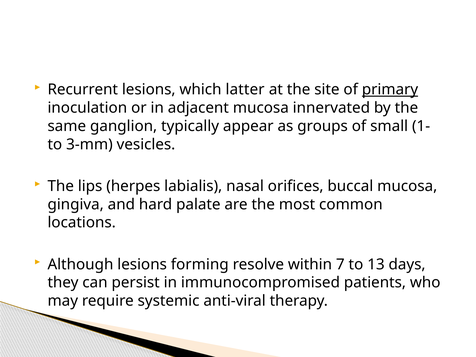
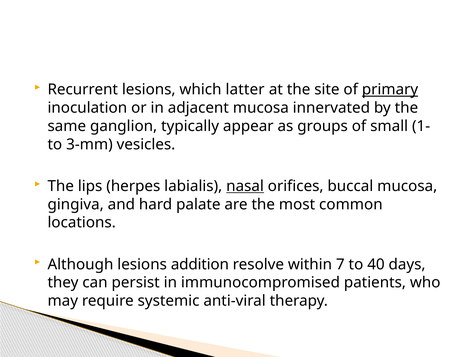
nasal underline: none -> present (245, 186)
forming: forming -> addition (200, 264)
13: 13 -> 40 (376, 264)
